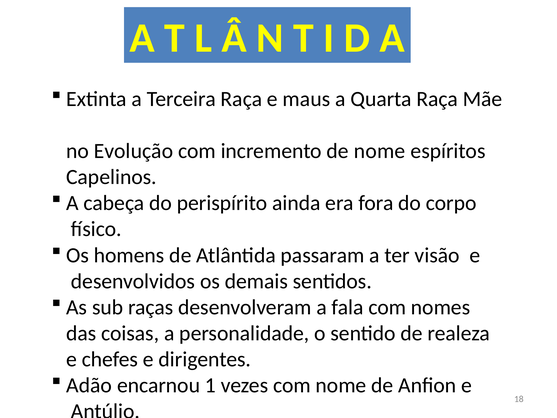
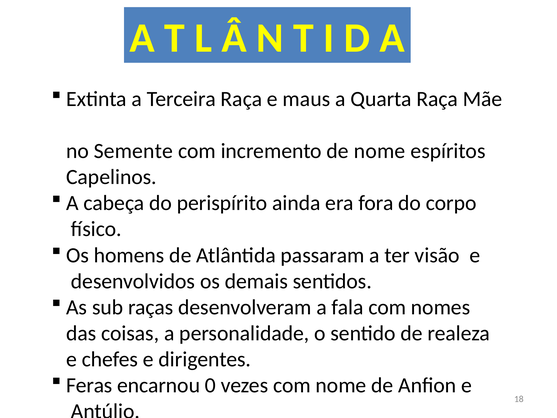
Evolução: Evolução -> Semente (133, 151)
Adão: Adão -> Feras (89, 385)
1: 1 -> 0 (210, 385)
